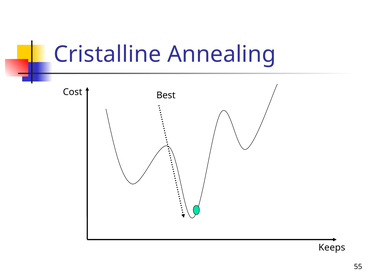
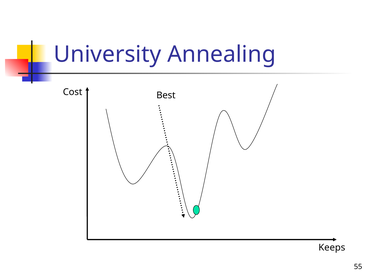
Cristalline: Cristalline -> University (107, 55)
